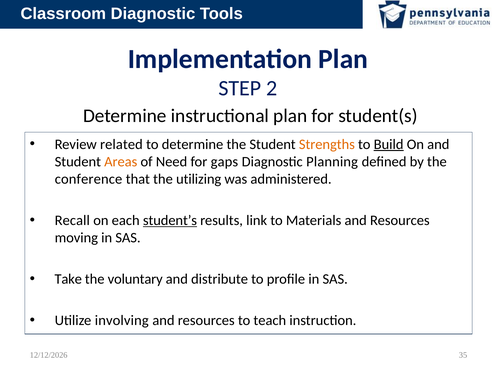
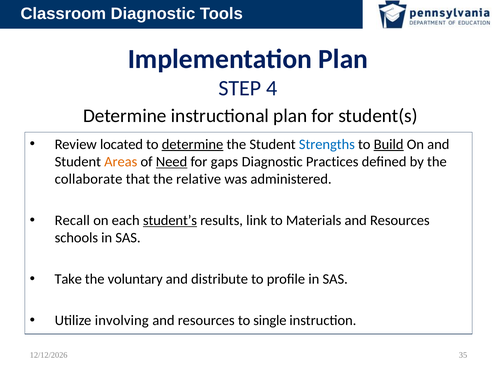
2: 2 -> 4 (272, 88)
related: related -> located (122, 145)
determine underline: none -> present (193, 145)
Strengths colour: orange -> blue (327, 145)
Need underline: none -> present (172, 162)
Planning: Planning -> Practices (332, 162)
conference: conference -> collaborate (89, 179)
utilizing: utilizing -> relative (199, 179)
moving: moving -> schools (76, 238)
teach: teach -> single (270, 321)
